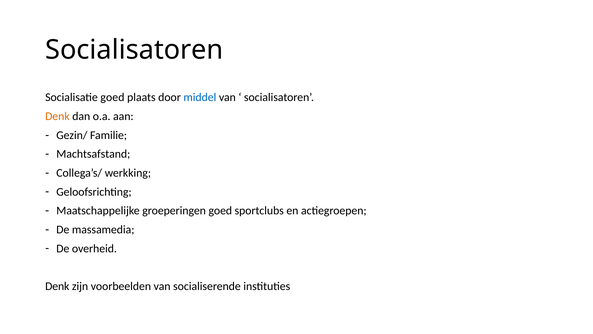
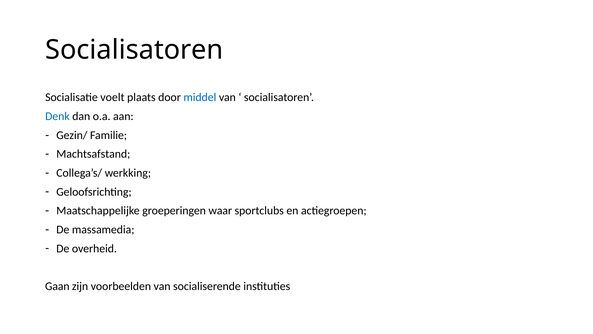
Socialisatie goed: goed -> voelt (112, 97)
Denk colour: orange -> blue (57, 116)
groeperingen goed: goed -> waar (220, 210)
Denk: Denk -> Gaan (57, 286)
